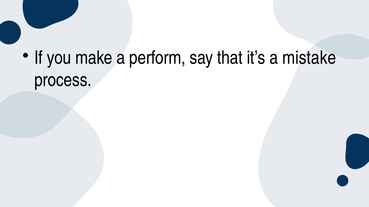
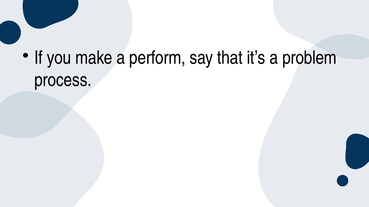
mistake: mistake -> problem (309, 58)
